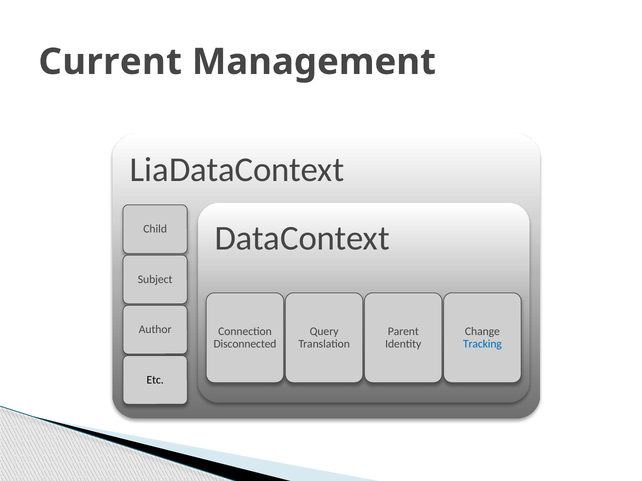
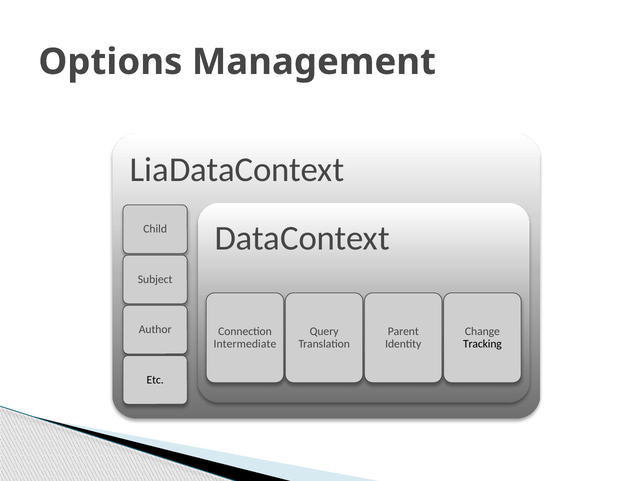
Current: Current -> Options (110, 62)
Disconnected: Disconnected -> Intermediate (245, 344)
Tracking colour: blue -> black (482, 344)
